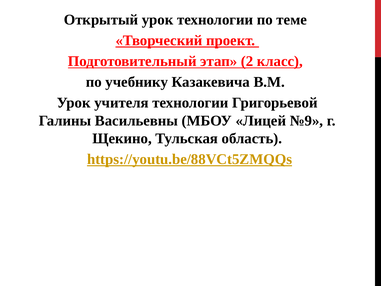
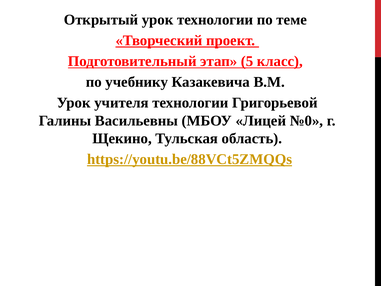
2: 2 -> 5 (247, 61)
№9: №9 -> №0 (306, 121)
